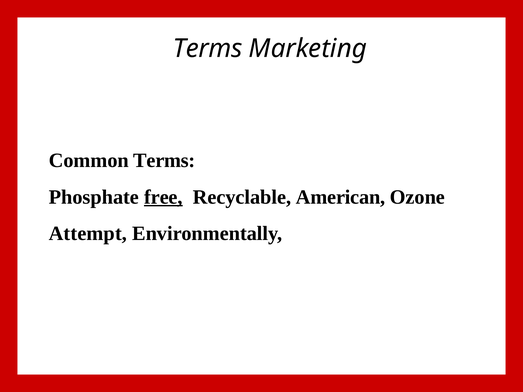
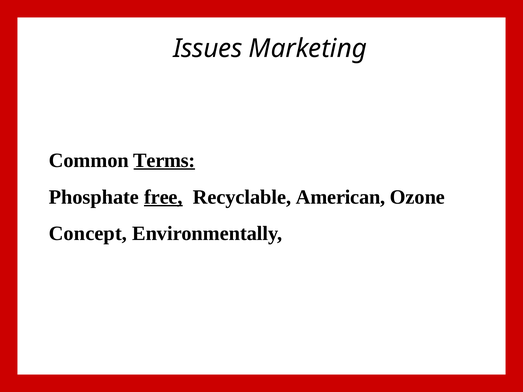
Terms: Terms -> Issues (208, 48)
Terms underline: none -> present (164, 160)
Attempt: Attempt -> Concept (88, 234)
